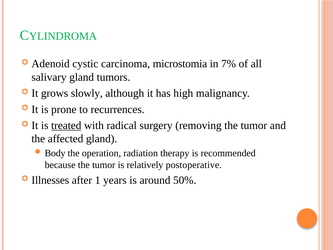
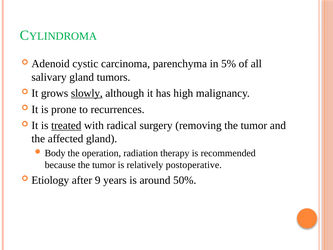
microstomia: microstomia -> parenchyma (180, 64)
7%: 7% -> 5% (229, 64)
slowly underline: none -> present (87, 93)
Illnesses: Illnesses -> Etiology (50, 180)
1: 1 -> 9 (98, 180)
